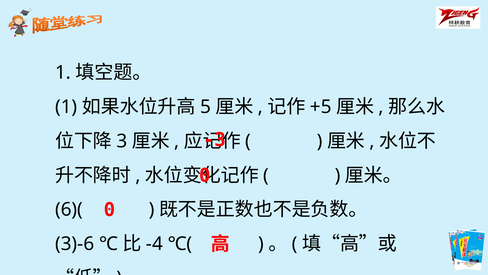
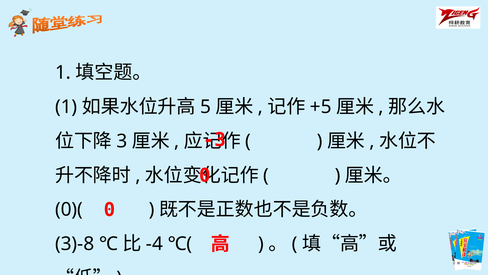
6)(: 6)( -> 0)( (69, 209)
3)-6: 3)-6 -> 3)-8 (75, 243)
